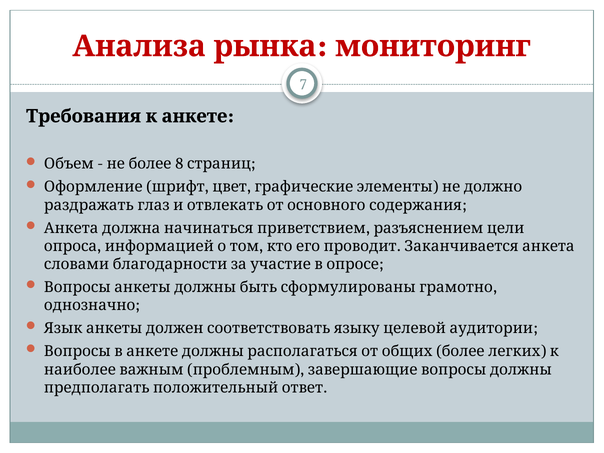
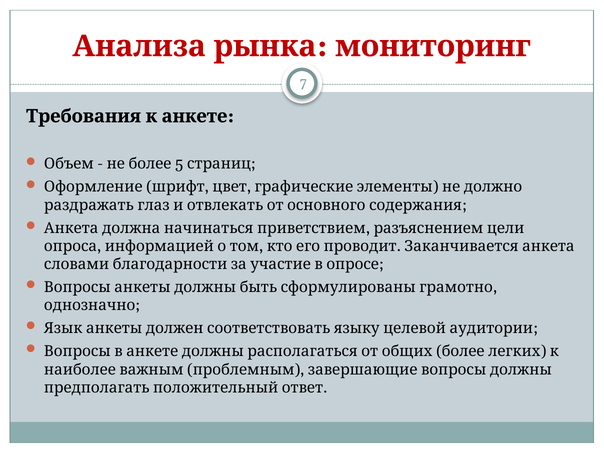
8: 8 -> 5 (179, 164)
